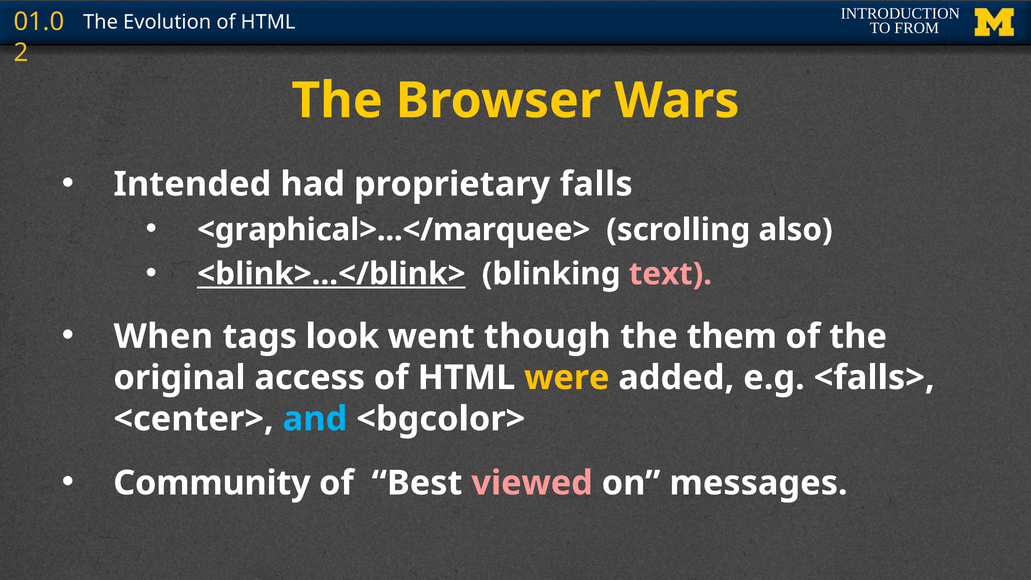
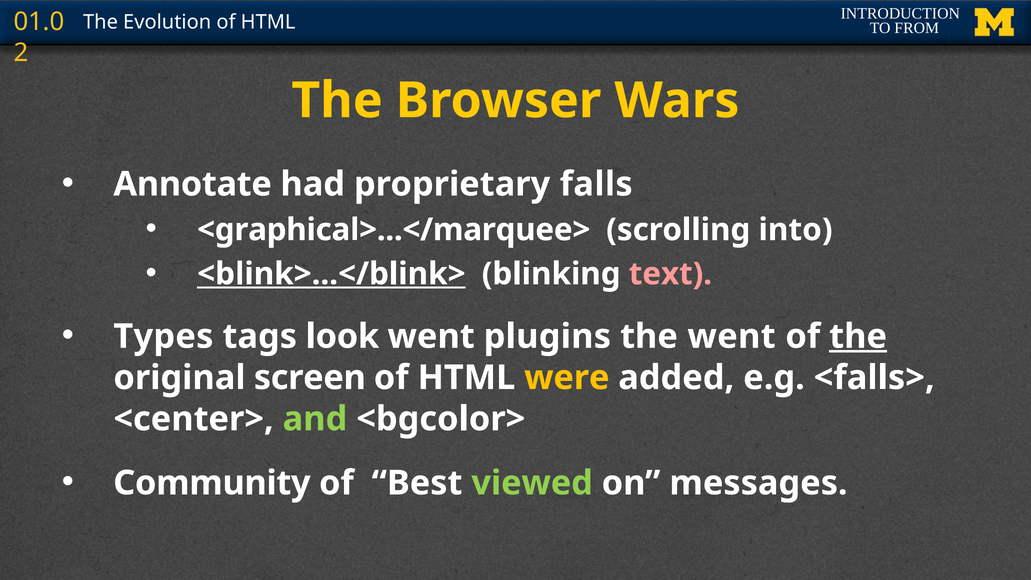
Intended: Intended -> Annotate (193, 184)
also: also -> into (796, 230)
When: When -> Types (163, 336)
though: though -> plugins (547, 336)
the them: them -> went (732, 336)
the underline: none -> present (858, 336)
access: access -> screen (310, 378)
and colour: light blue -> light green (315, 419)
viewed colour: pink -> light green (532, 483)
